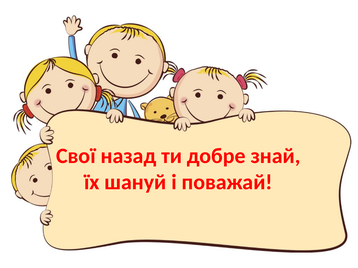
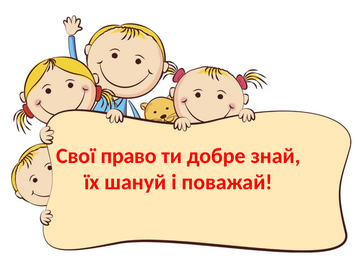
назад: назад -> право (129, 156)
